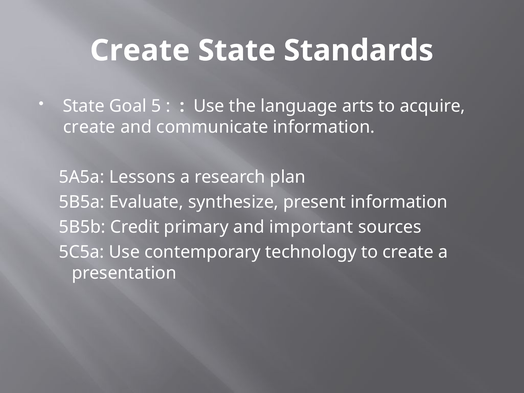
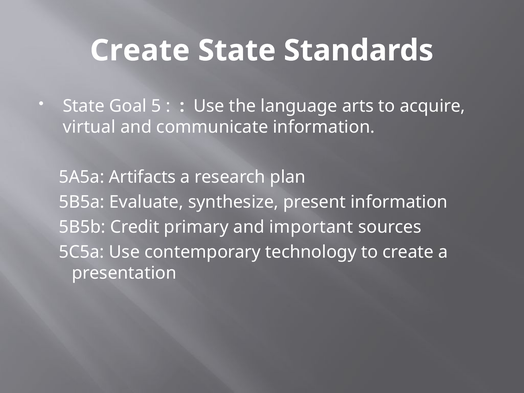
create: create -> virtual (89, 127)
Lessons: Lessons -> Artifacts (142, 177)
